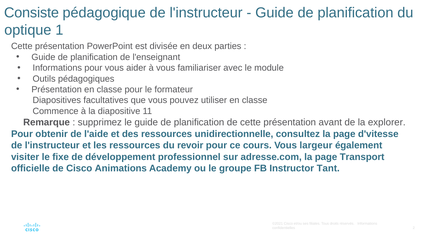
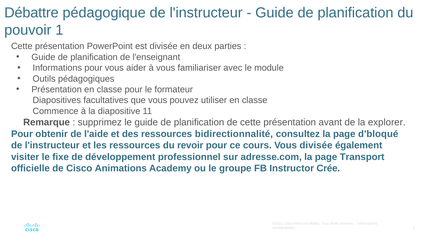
Consiste: Consiste -> Débattre (31, 13)
optique: optique -> pouvoir (28, 30)
unidirectionnelle: unidirectionnelle -> bidirectionnalité (234, 134)
d'vitesse: d'vitesse -> d'bloqué (378, 134)
Vous largeur: largeur -> divisée (316, 145)
Tant: Tant -> Crée (328, 168)
